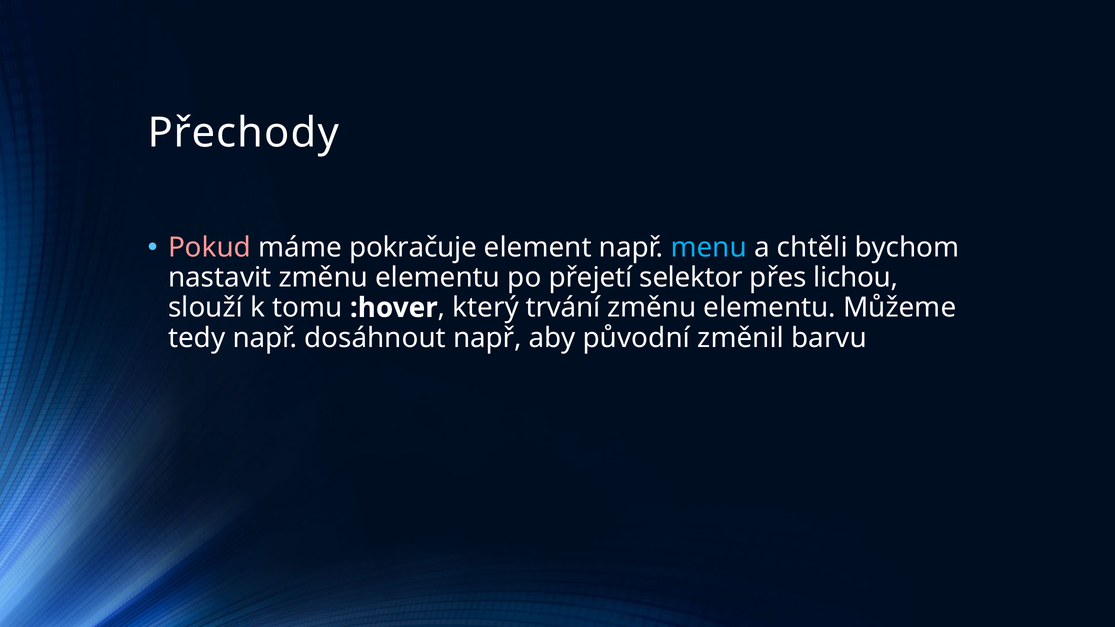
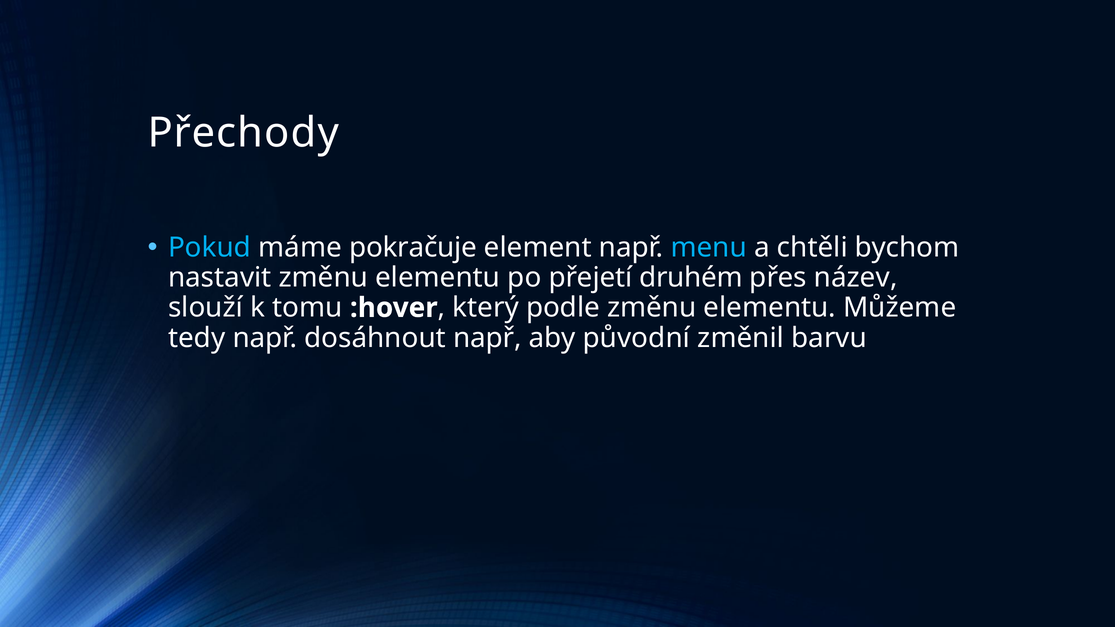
Pokud colour: pink -> light blue (210, 248)
selektor: selektor -> druhém (691, 278)
lichou: lichou -> název (856, 278)
trvání: trvání -> podle (563, 308)
